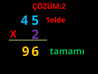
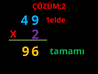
4 5: 5 -> 9 (35, 20)
